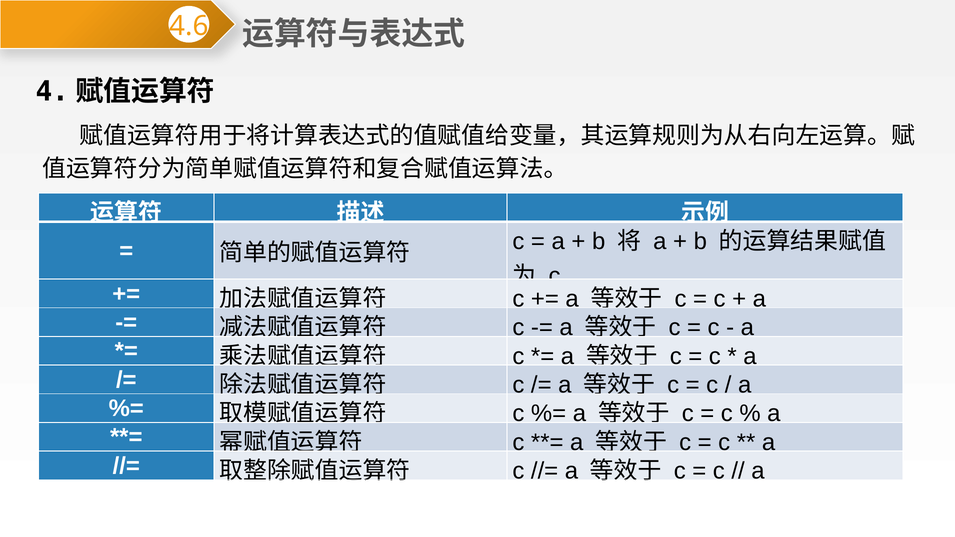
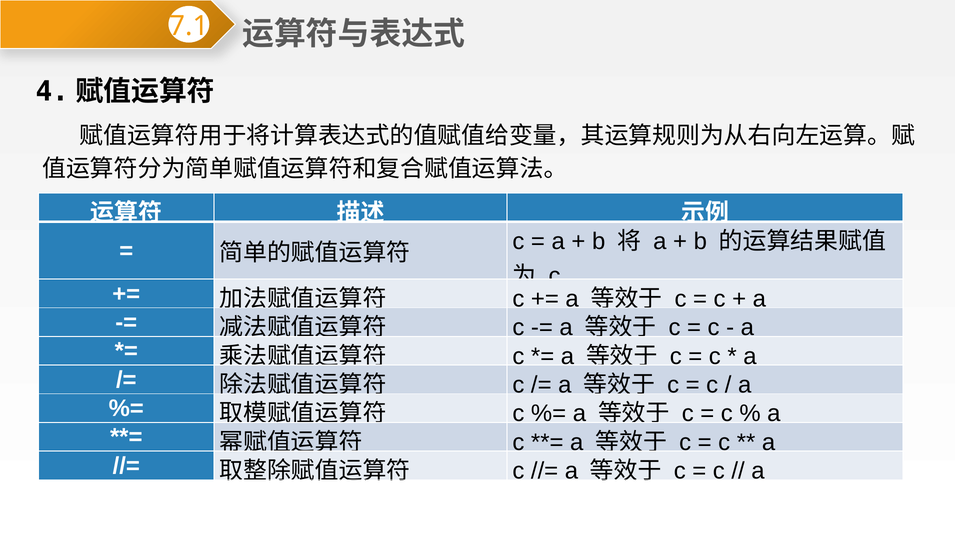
4.6: 4.6 -> 7.1 (189, 26)
